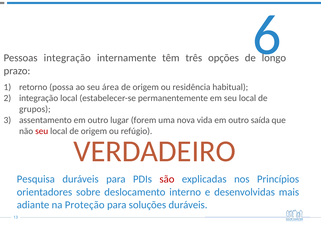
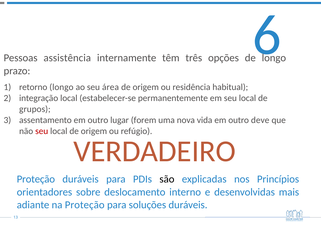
Pessoas integração: integração -> assistência (67, 58)
retorno possa: possa -> longo (61, 87)
saída: saída -> deve (260, 120)
Pesquisa: Pesquisa -> Proteção (36, 179)
são colour: red -> black (167, 179)
